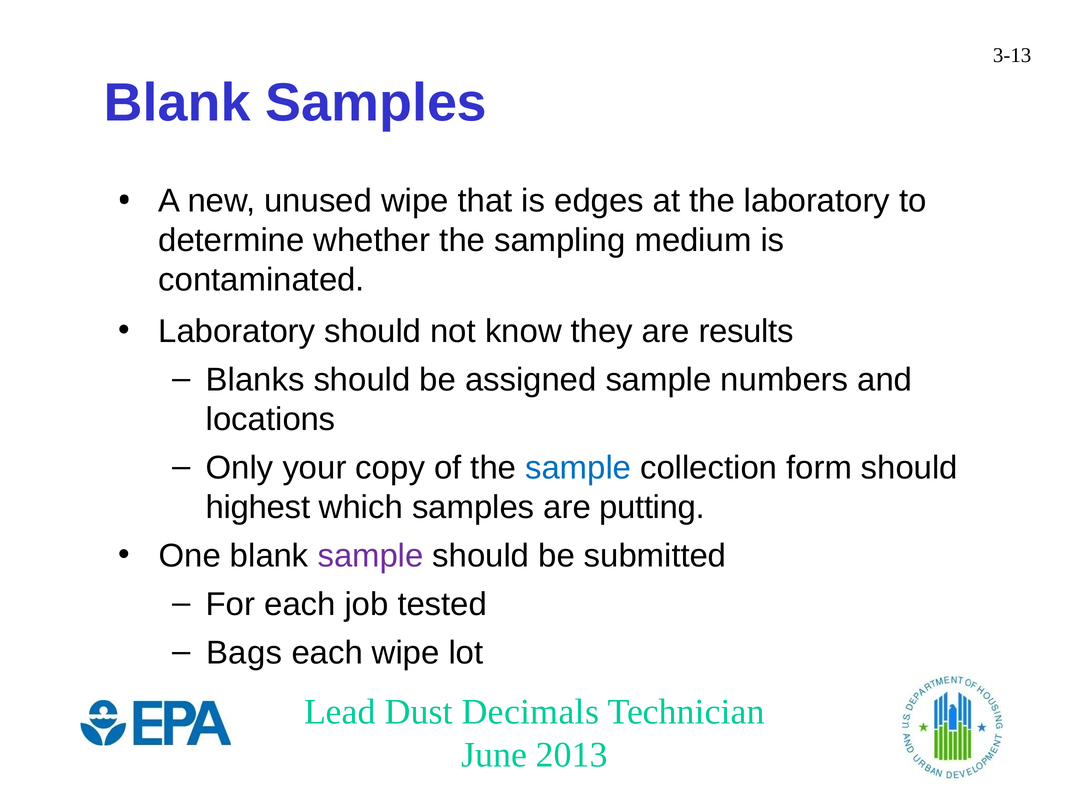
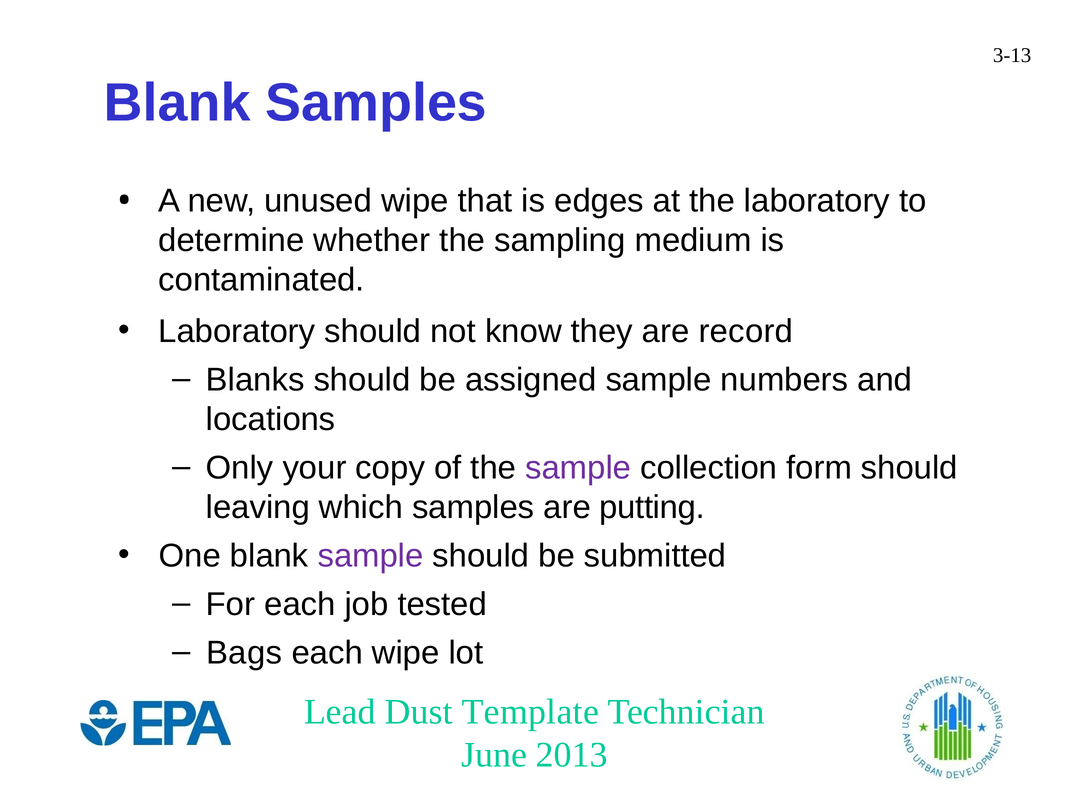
results: results -> record (746, 332)
sample colour: blue -> purple (578, 468)
highest: highest -> leaving (258, 508)
Decimals: Decimals -> Template (530, 712)
